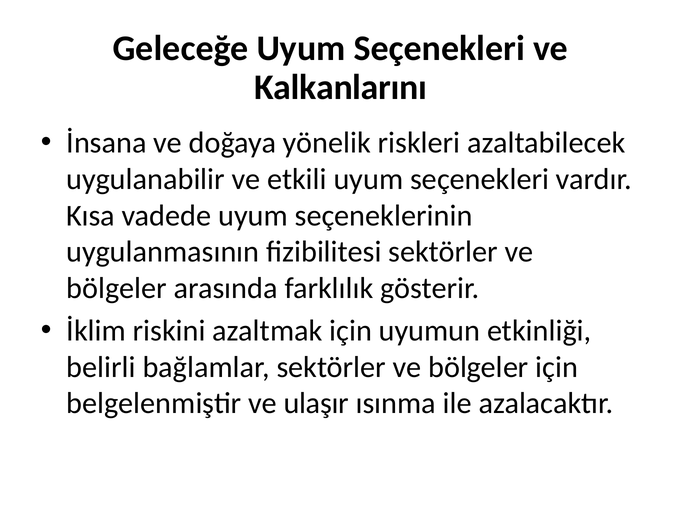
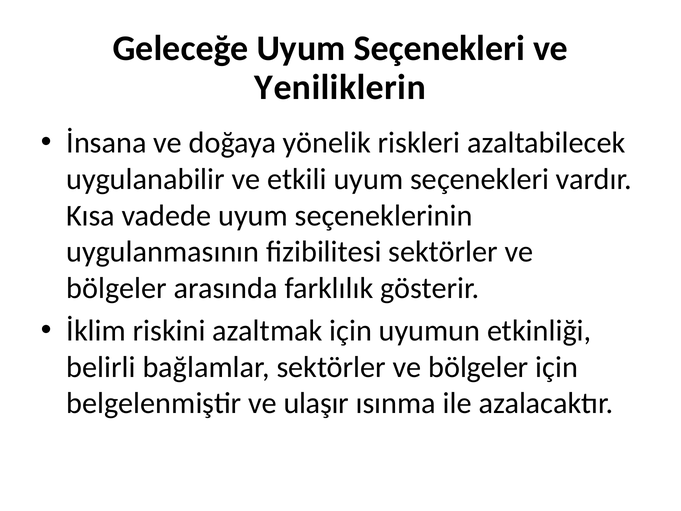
Kalkanlarını: Kalkanlarını -> Yeniliklerin (340, 87)
